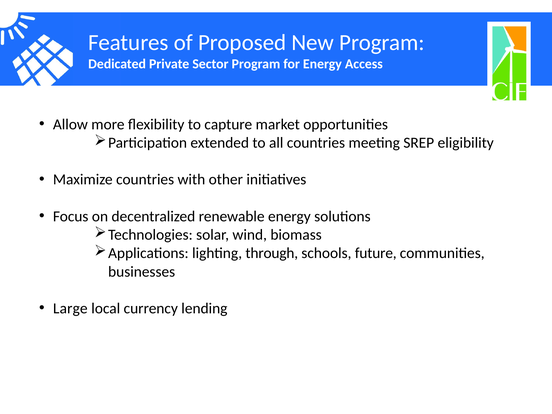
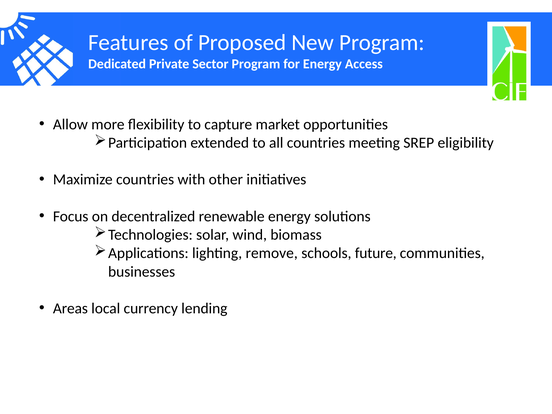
through: through -> remove (272, 253)
Large: Large -> Areas (70, 308)
